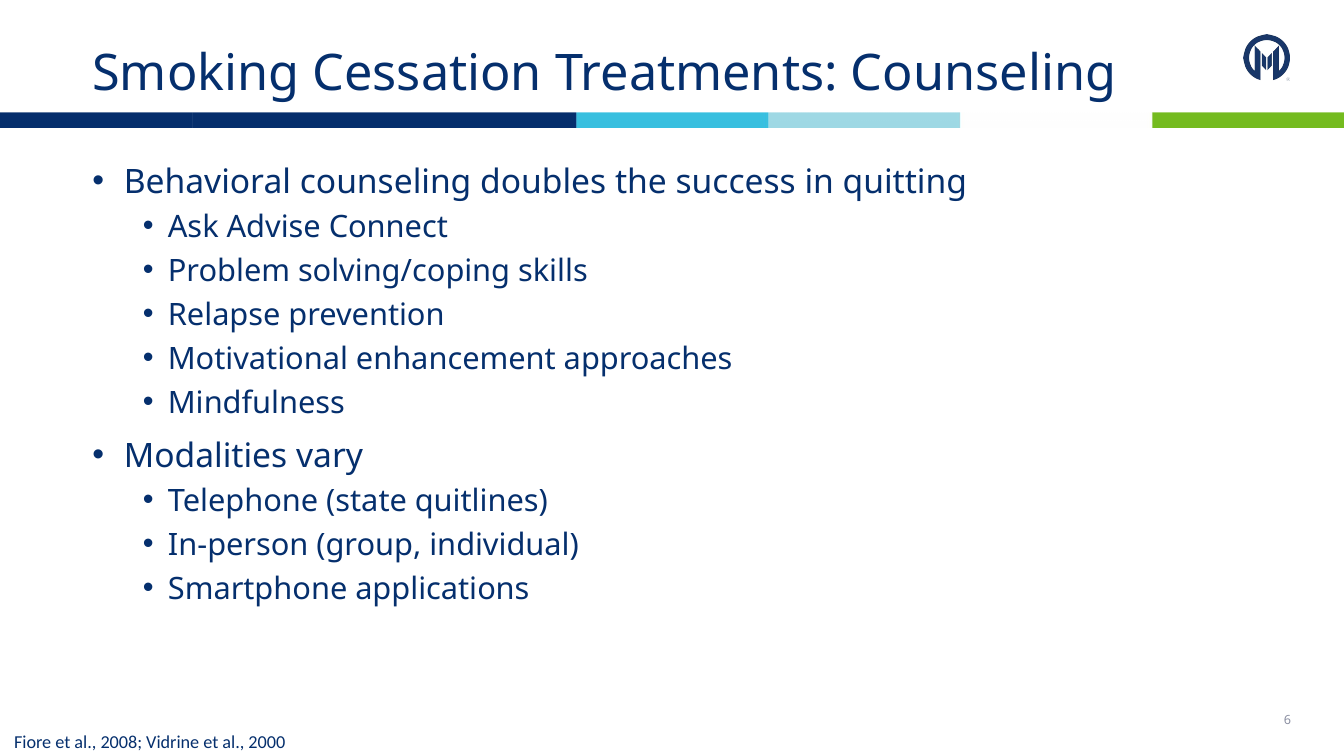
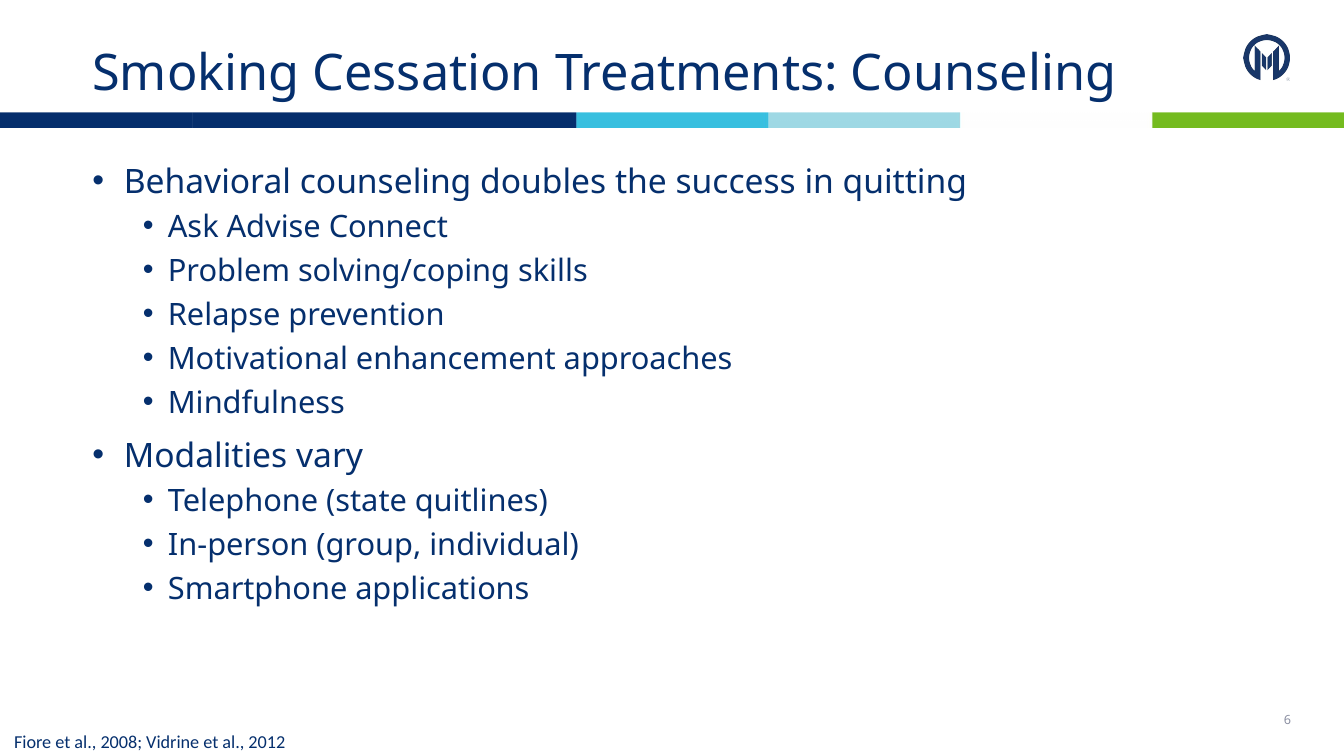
2000: 2000 -> 2012 (267, 743)
